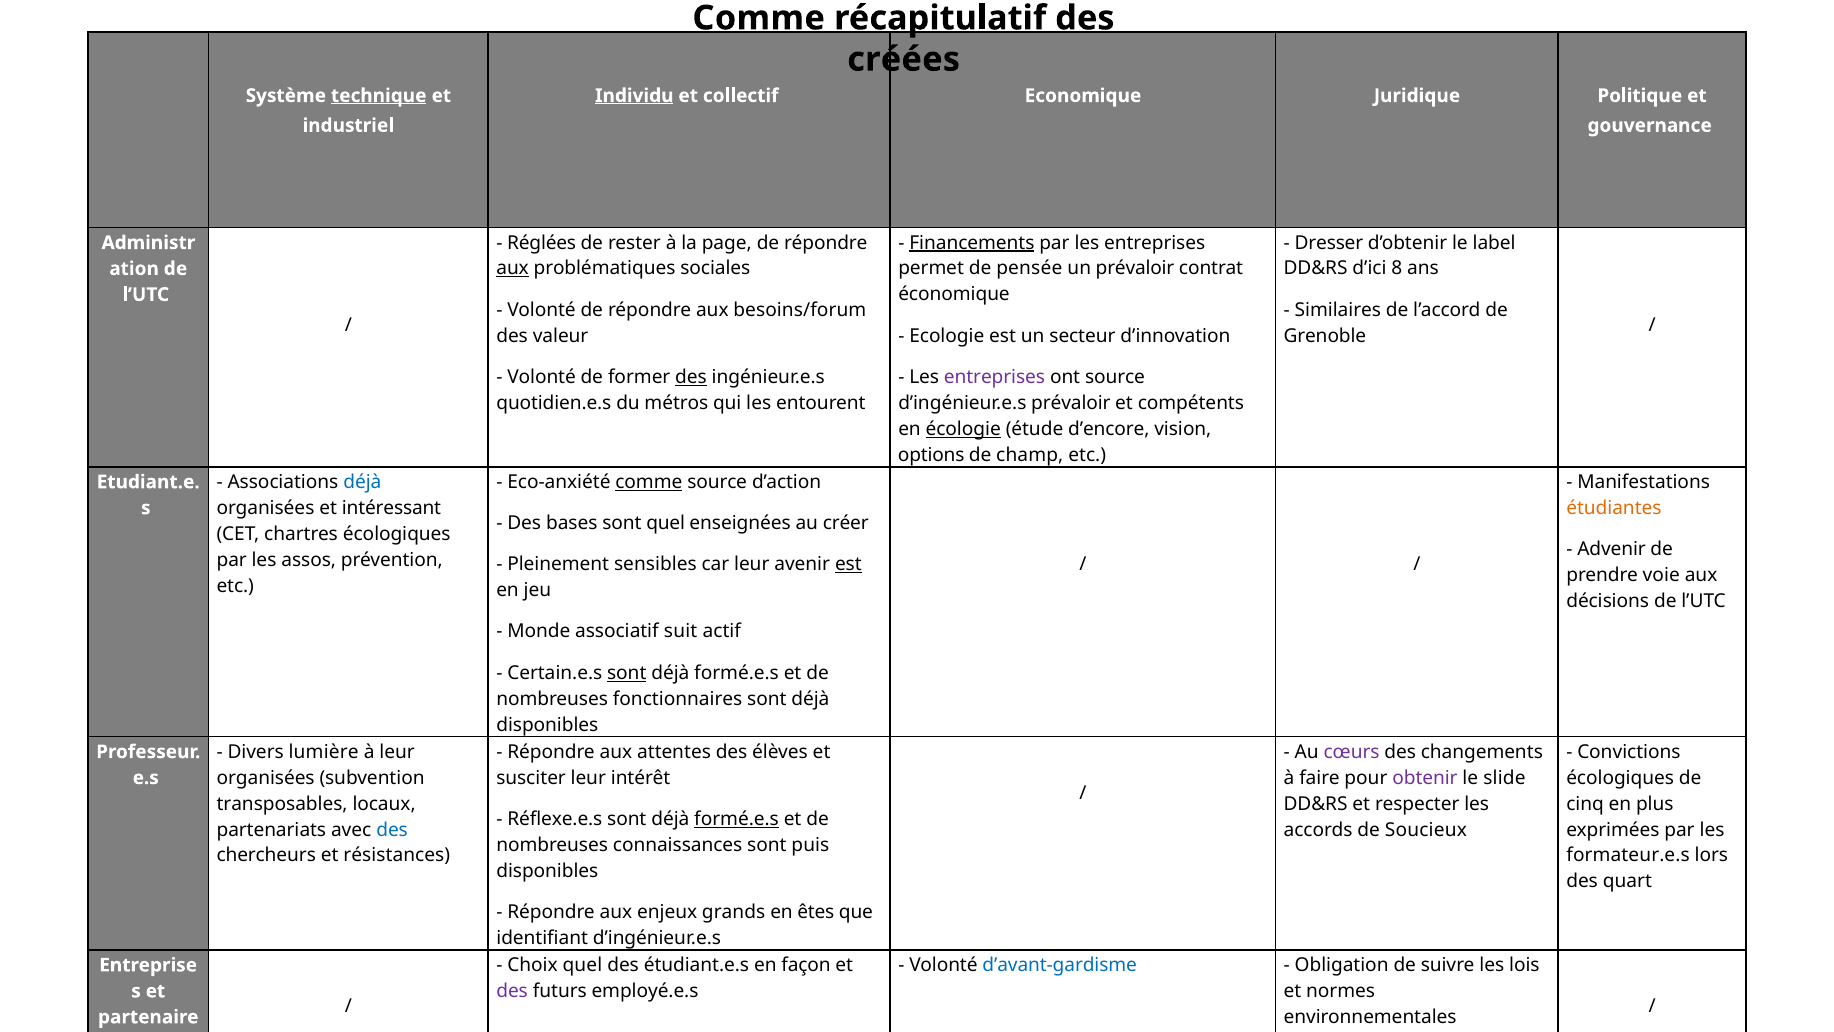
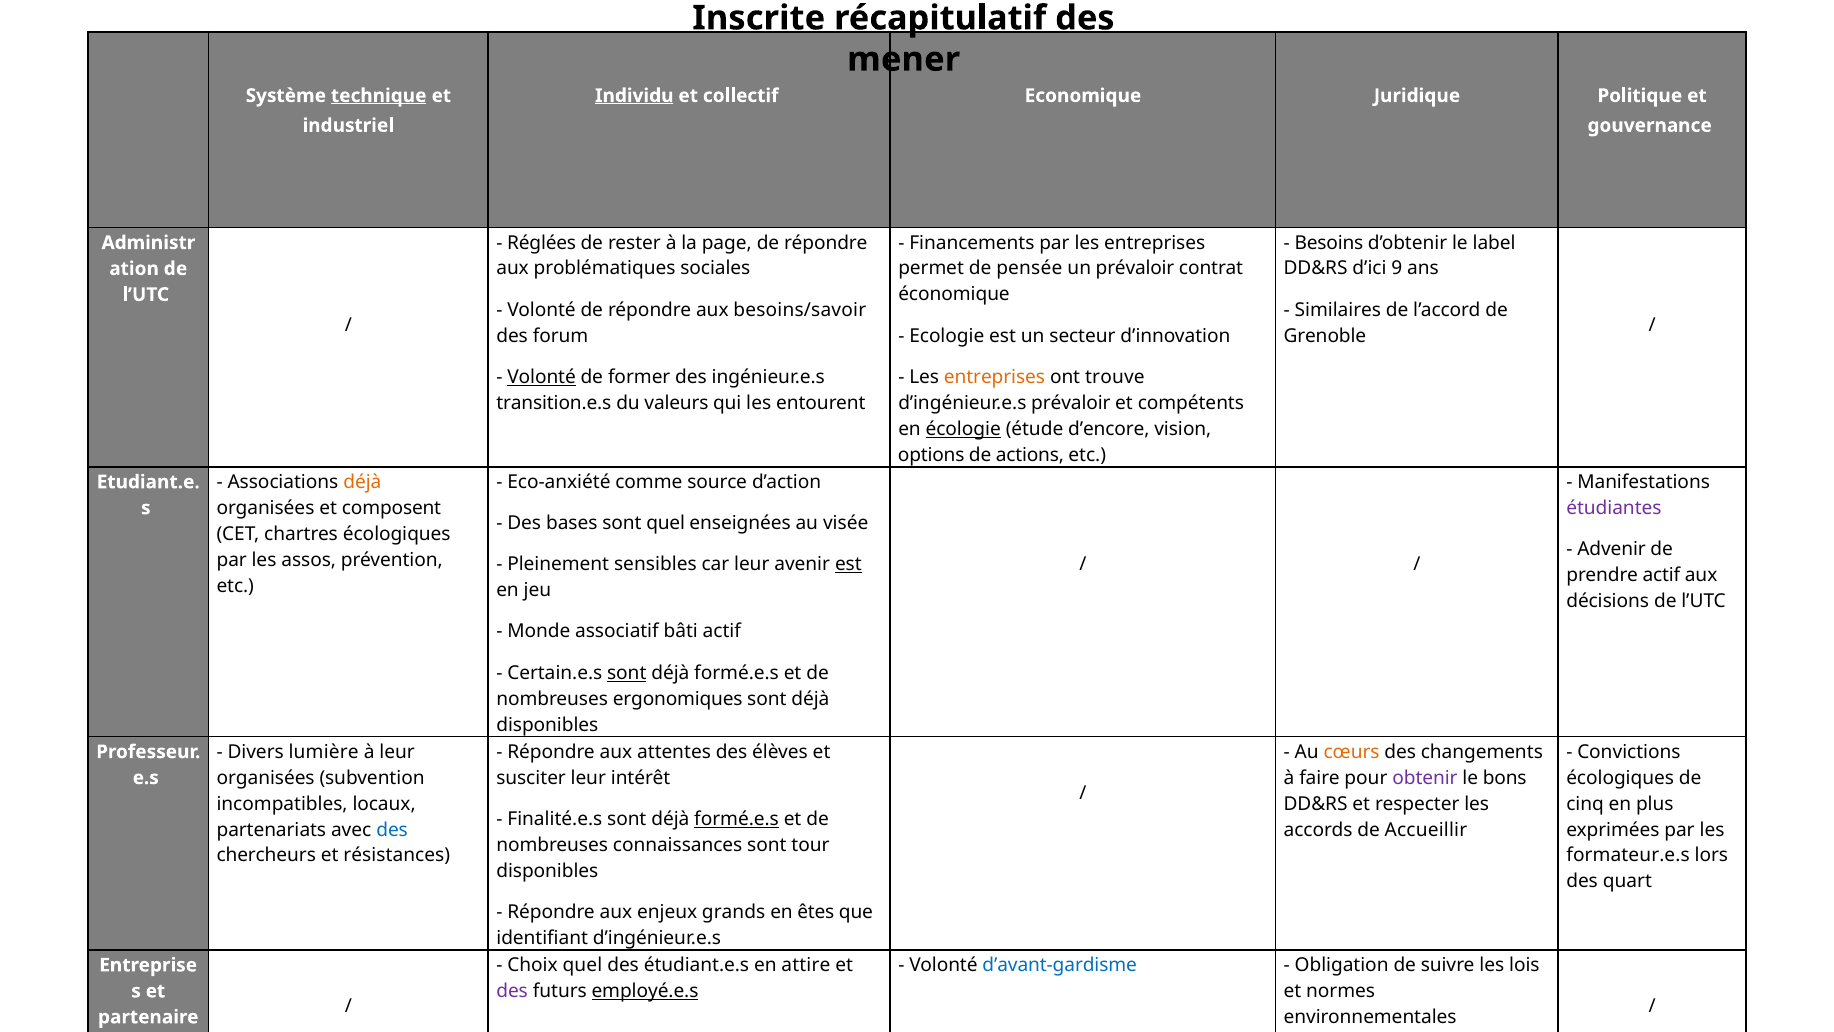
Comme: Comme -> Inscrite (759, 18)
créées: créées -> mener (904, 59)
Financements underline: present -> none (972, 243)
Dresser: Dresser -> Besoins (1329, 243)
aux underline: present -> none (513, 269)
8: 8 -> 9 (1397, 269)
besoins/forum: besoins/forum -> besoins/savoir (800, 310)
valeur: valeur -> forum (561, 336)
Volonté underline: none -> present (542, 377)
des underline: present -> none (691, 377)
entreprises colour: purple -> orange (994, 377)
ont source: source -> trouve (1115, 377)
quotidien.e.s: quotidien.e.s -> transition.e.s (554, 403)
métros: métros -> valeurs (676, 403)
champ: champ -> actions (1030, 455)
déjà colour: blue -> orange (362, 482)
comme underline: present -> none (649, 482)
intéressant: intéressant -> composent (392, 508)
étudiantes colour: orange -> purple (1614, 508)
créer: créer -> visée (846, 523)
prendre voie: voie -> actif (1661, 575)
suit: suit -> bâti (681, 631)
fonctionnaires: fonctionnaires -> ergonomiques (678, 699)
cœurs colour: purple -> orange (1352, 752)
slide: slide -> bons (1505, 778)
transposables: transposables -> incompatibles (282, 803)
Réflexe.e.s: Réflexe.e.s -> Finalité.e.s (555, 819)
Soucieux: Soucieux -> Accueillir (1426, 829)
puis: puis -> tour (810, 845)
façon: façon -> attire (806, 965)
employé.e.s underline: none -> present (645, 991)
